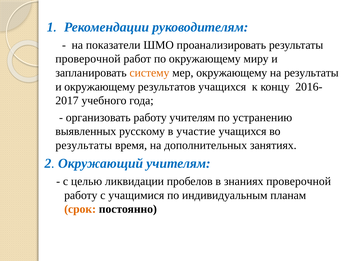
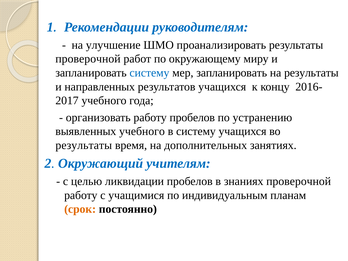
показатели: показатели -> улучшение (113, 45)
систему colour: orange -> blue (149, 73)
мер окружающему: окружающему -> запланировать (232, 73)
и окружающему: окружающему -> направленных (100, 87)
работу учителям: учителям -> пробелов (192, 117)
выявленных русскому: русскому -> учебного (142, 131)
в участие: участие -> систему (196, 131)
